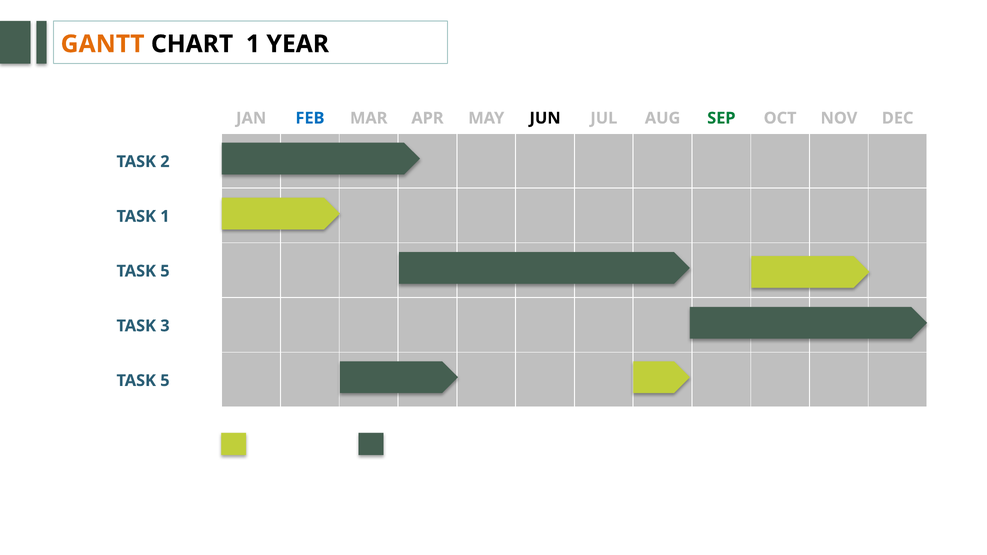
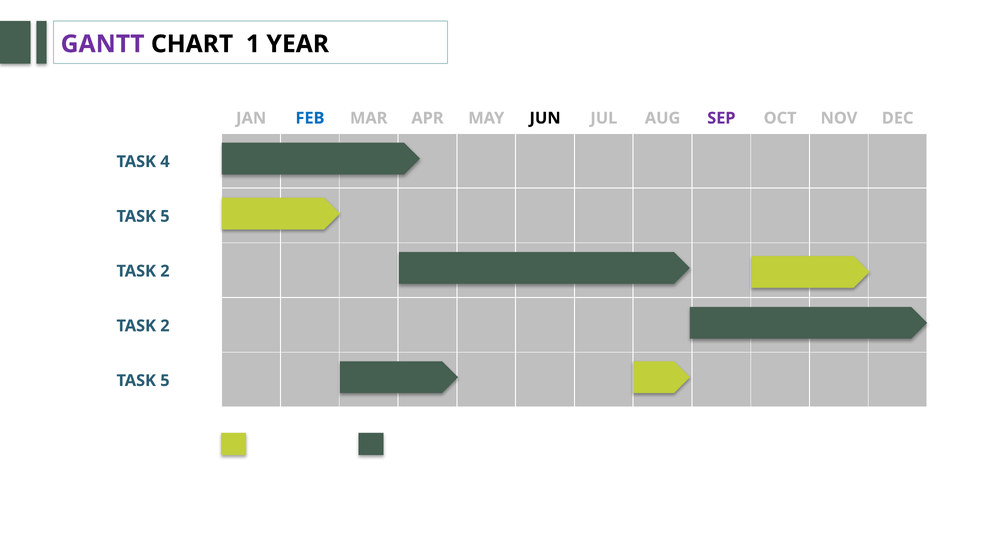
GANTT colour: orange -> purple (103, 44)
SEP colour: green -> purple (721, 118)
TASK 2: 2 -> 4 (165, 162)
1: 1 -> 5 (165, 216)
5: 5 -> 2 (165, 271)
3: 3 -> 2 (165, 326)
